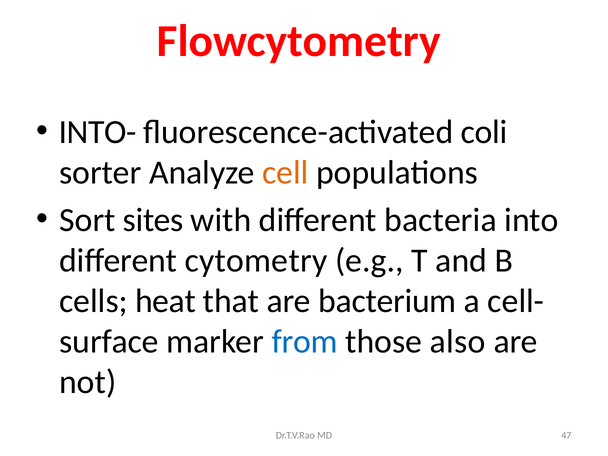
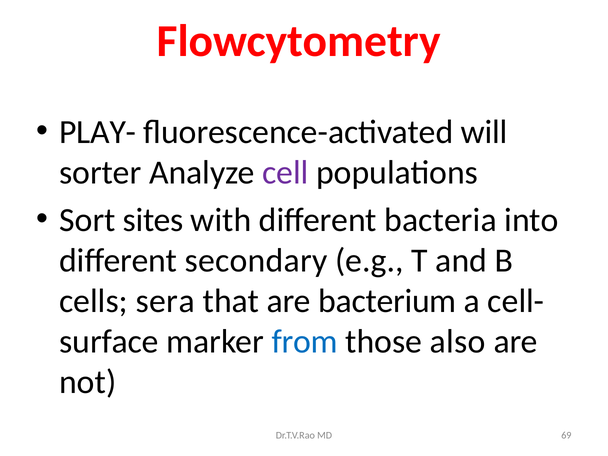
INTO-: INTO- -> PLAY- (98, 132)
coli: coli -> will (484, 132)
cell colour: orange -> purple (285, 173)
cytometry: cytometry -> secondary (256, 260)
heat: heat -> sera (165, 301)
47: 47 -> 69 (566, 435)
